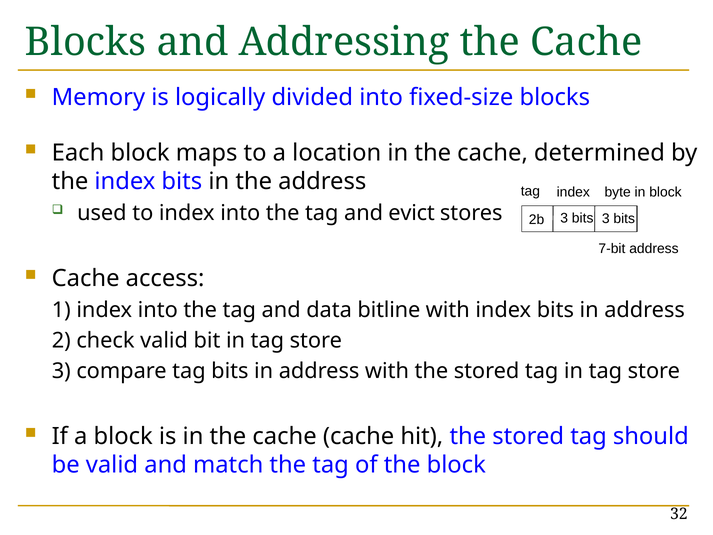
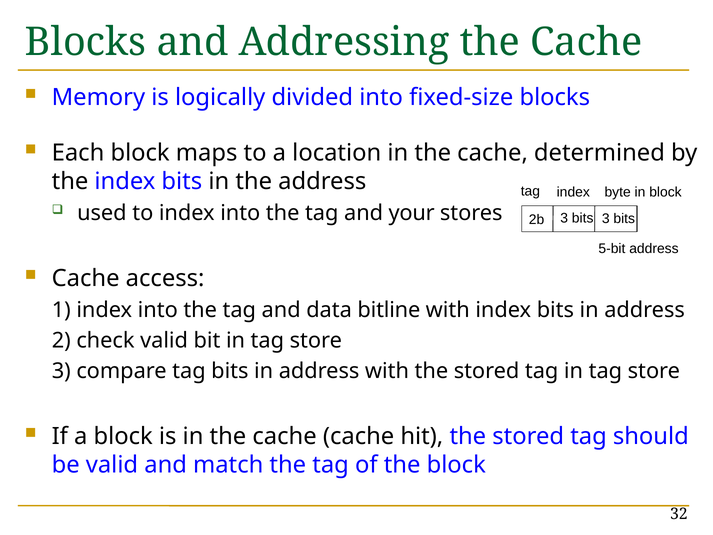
evict: evict -> your (412, 213)
7-bit: 7-bit -> 5-bit (612, 249)
